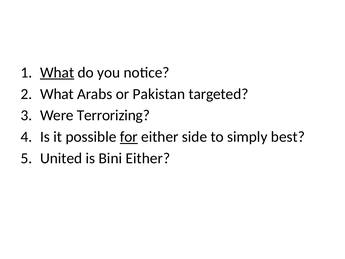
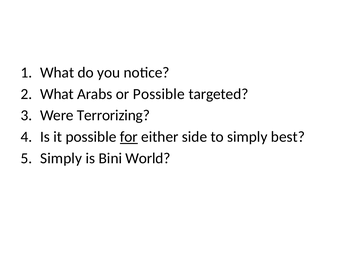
What underline: present -> none (57, 72)
or Pakistan: Pakistan -> Possible (159, 94)
United: United -> Simply (61, 158)
Bini Either: Either -> World (148, 158)
